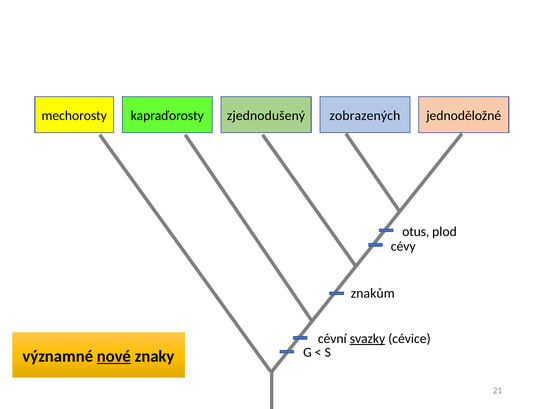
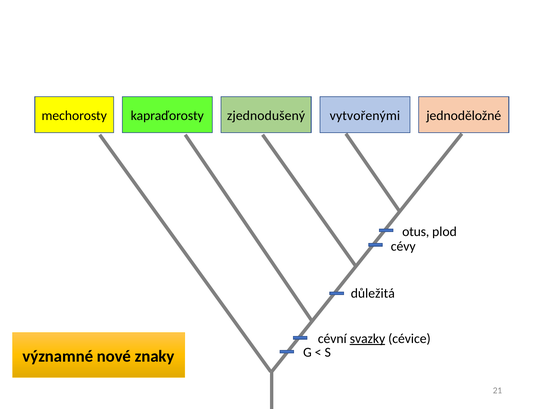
zobrazených: zobrazených -> vytvořenými (365, 116)
znakům: znakům -> důležitá (373, 293)
nové underline: present -> none (114, 356)
